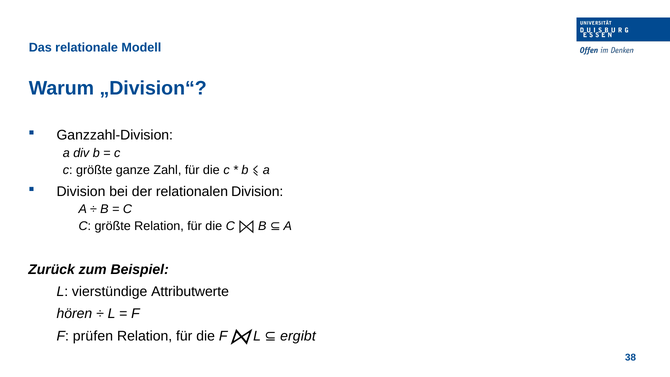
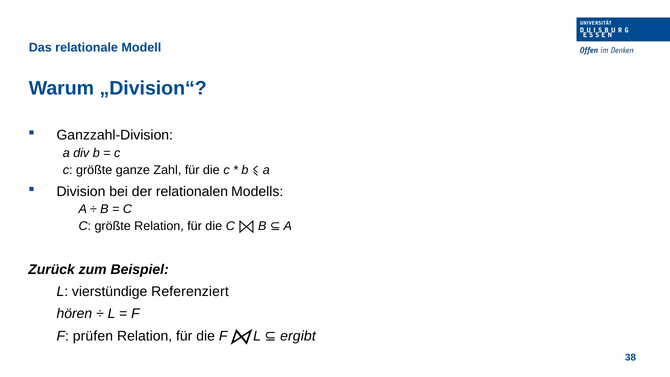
relationalen Division: Division -> Modells (257, 191)
Attributwerte: Attributwerte -> Referenziert (190, 292)
